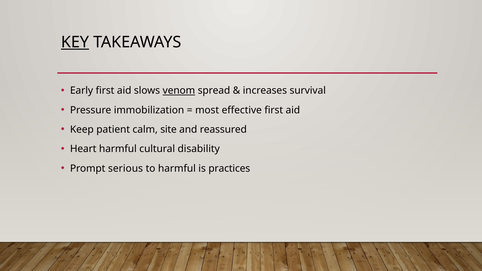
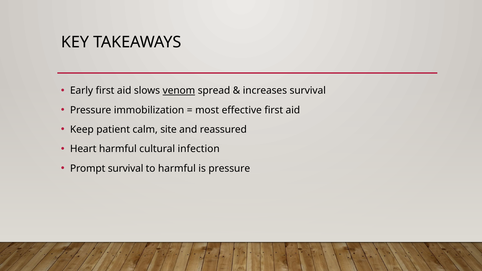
KEY underline: present -> none (75, 42)
disability: disability -> infection (199, 149)
Prompt serious: serious -> survival (126, 169)
is practices: practices -> pressure (229, 169)
